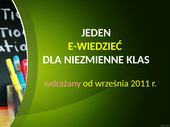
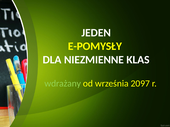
E-WIEDZIEĆ: E-WIEDZIEĆ -> E-POMYSŁY (95, 46)
wdrażany colour: pink -> light green (63, 84)
2011: 2011 -> 2097 (140, 84)
